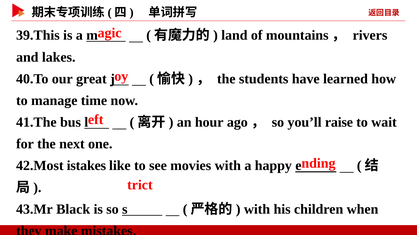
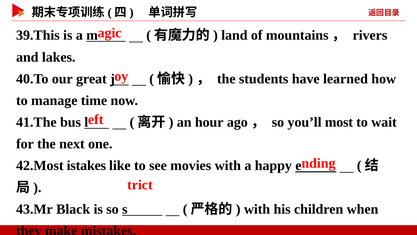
raise: raise -> most (339, 122)
